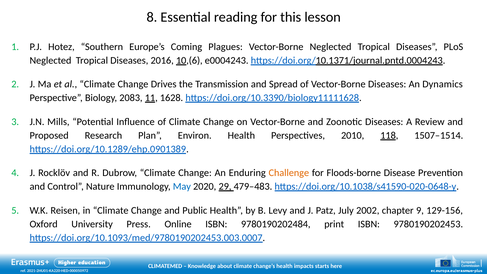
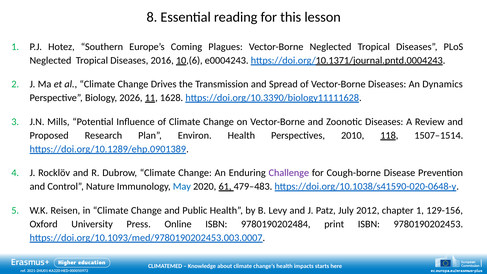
2083: 2083 -> 2026 (131, 98)
Challenge colour: orange -> purple (289, 173)
Floods-borne: Floods-borne -> Cough-borne (354, 173)
29: 29 -> 61 (225, 186)
2002: 2002 -> 2012 (368, 210)
chapter 9: 9 -> 1 (420, 210)
